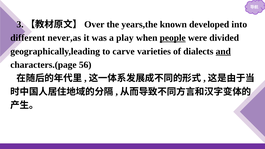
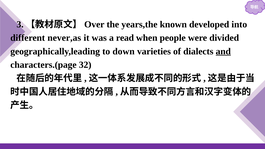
play: play -> read (125, 38)
people underline: present -> none (173, 38)
carve: carve -> down (124, 51)
56: 56 -> 32 (85, 65)
